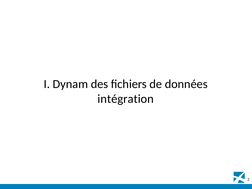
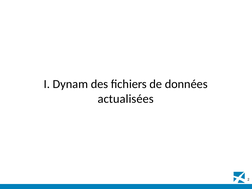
intégration: intégration -> actualisées (126, 99)
